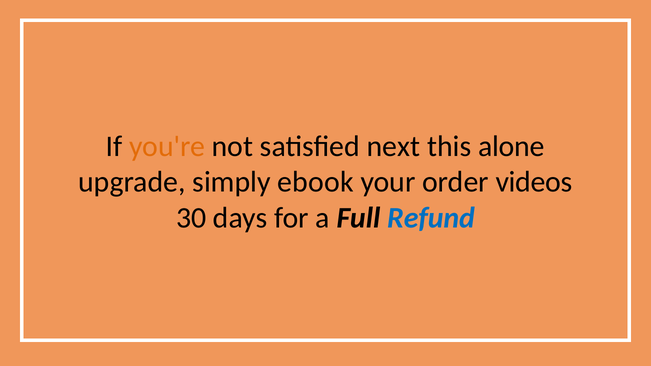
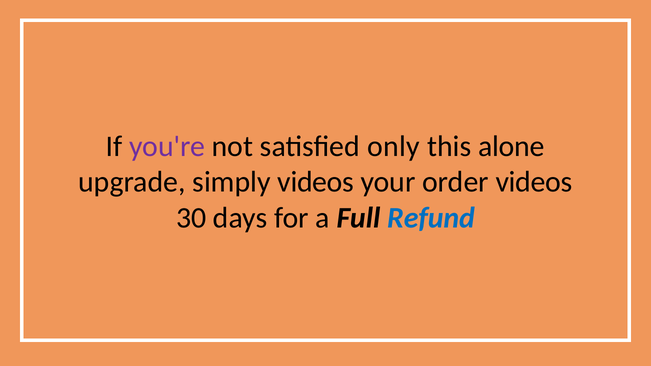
you're colour: orange -> purple (167, 146)
next: next -> only (393, 146)
simply ebook: ebook -> videos (316, 182)
